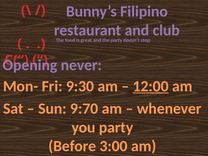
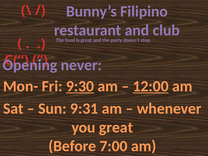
9:30 underline: none -> present (80, 86)
9:70: 9:70 -> 9:31 (84, 109)
you party: party -> great (116, 127)
3:00: 3:00 -> 7:00 (114, 146)
